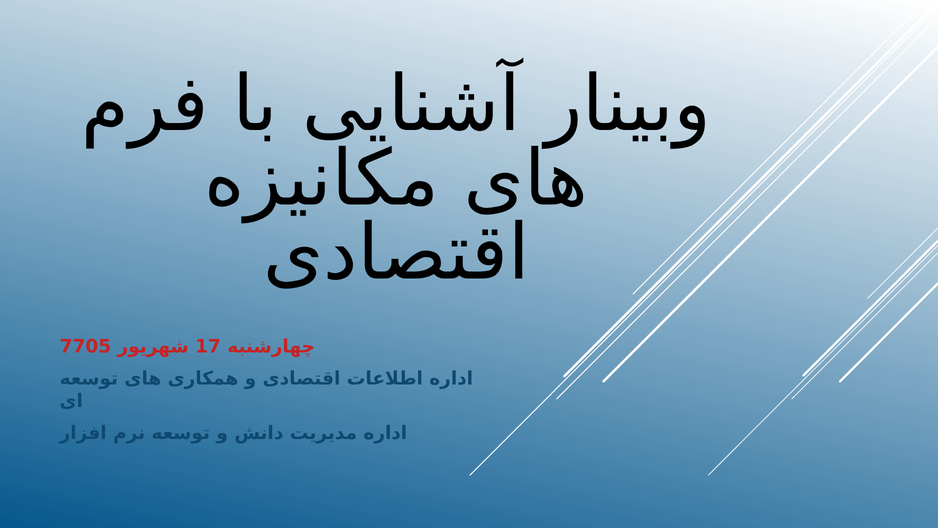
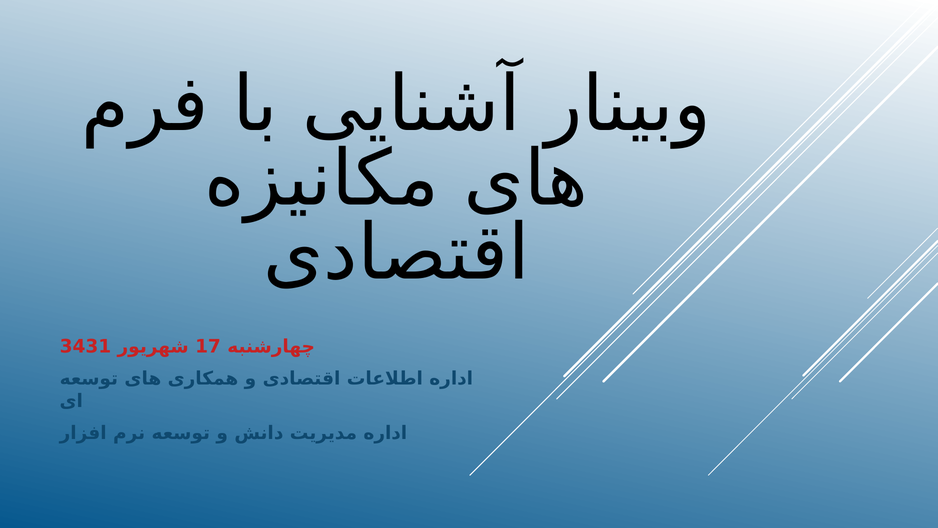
7705: 7705 -> 3431 (85, 346)
